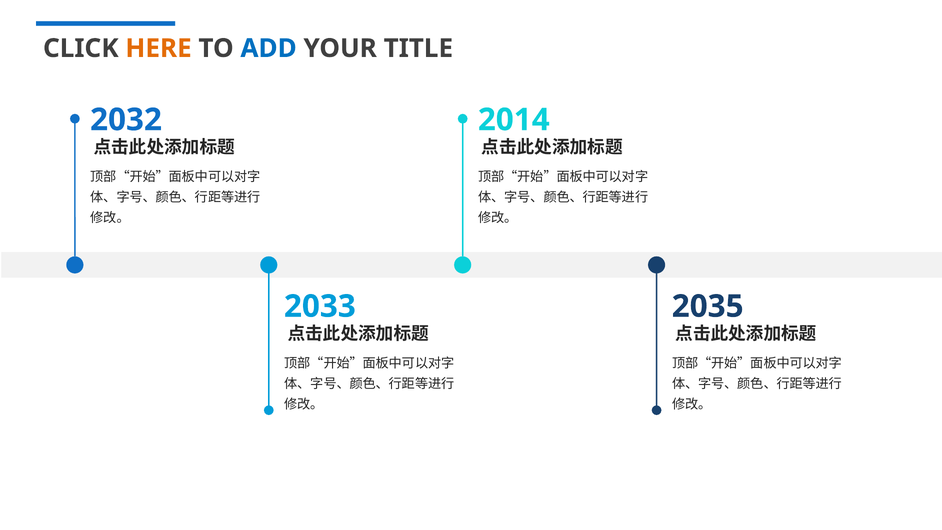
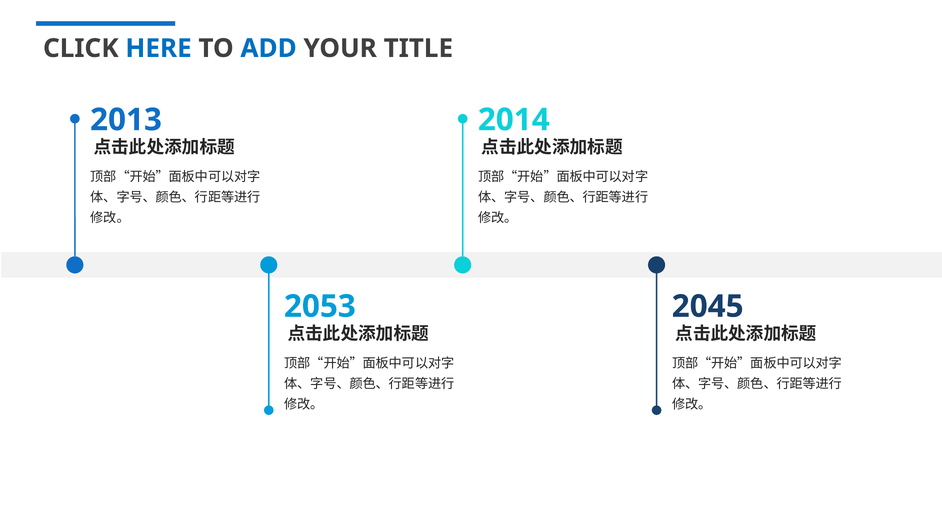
HERE colour: orange -> blue (159, 48)
2032: 2032 -> 2013 (126, 120)
2033: 2033 -> 2053 (320, 306)
2035: 2035 -> 2045 (708, 306)
